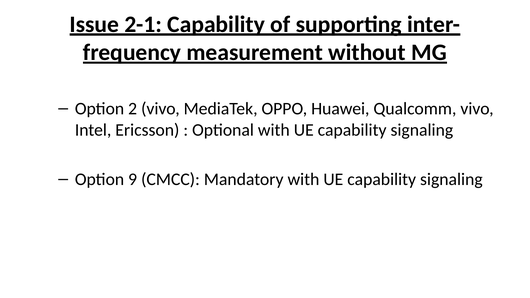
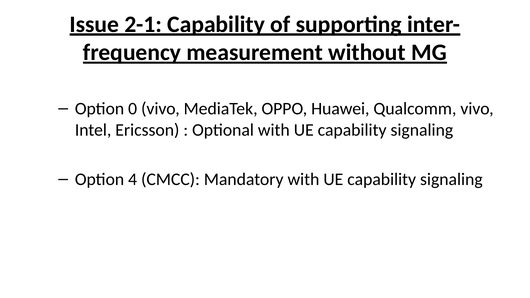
2: 2 -> 0 (133, 109)
9: 9 -> 4 (133, 179)
